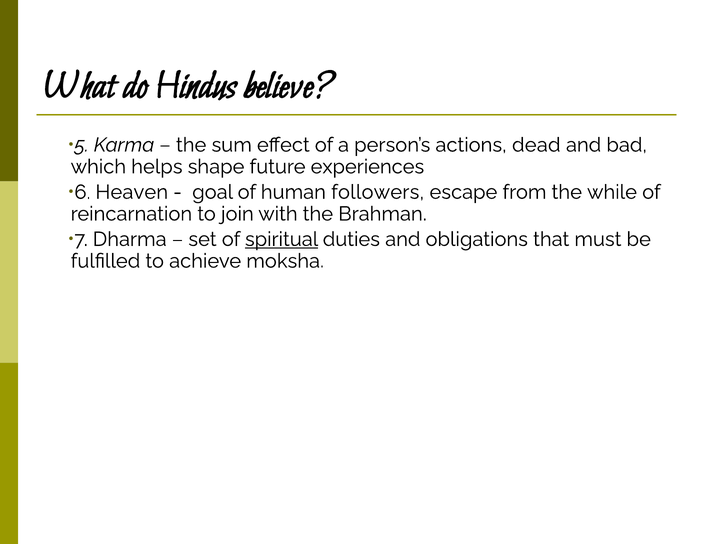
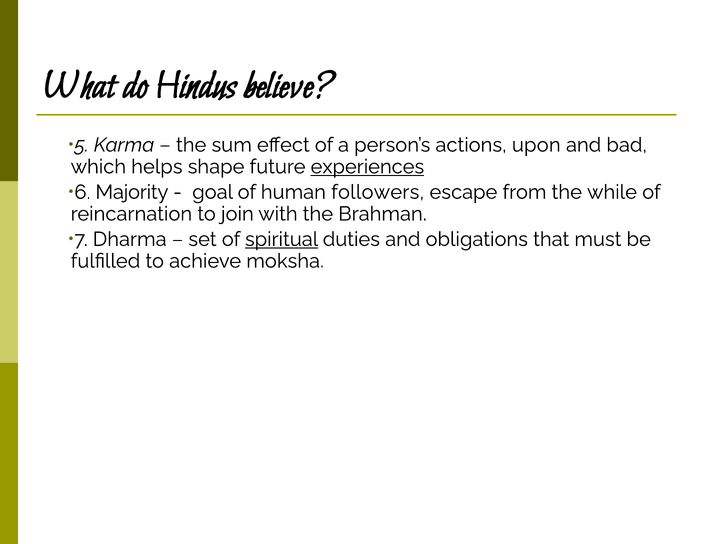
dead: dead -> upon (536, 145)
experiences underline: none -> present (367, 167)
Heaven: Heaven -> Majority (132, 192)
